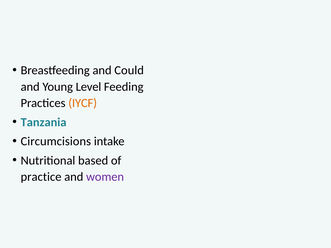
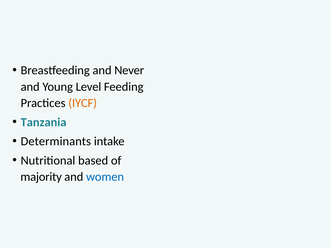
Could: Could -> Never (129, 70)
Circumcisions: Circumcisions -> Determinants (56, 141)
practice: practice -> majority (41, 177)
women colour: purple -> blue (105, 177)
